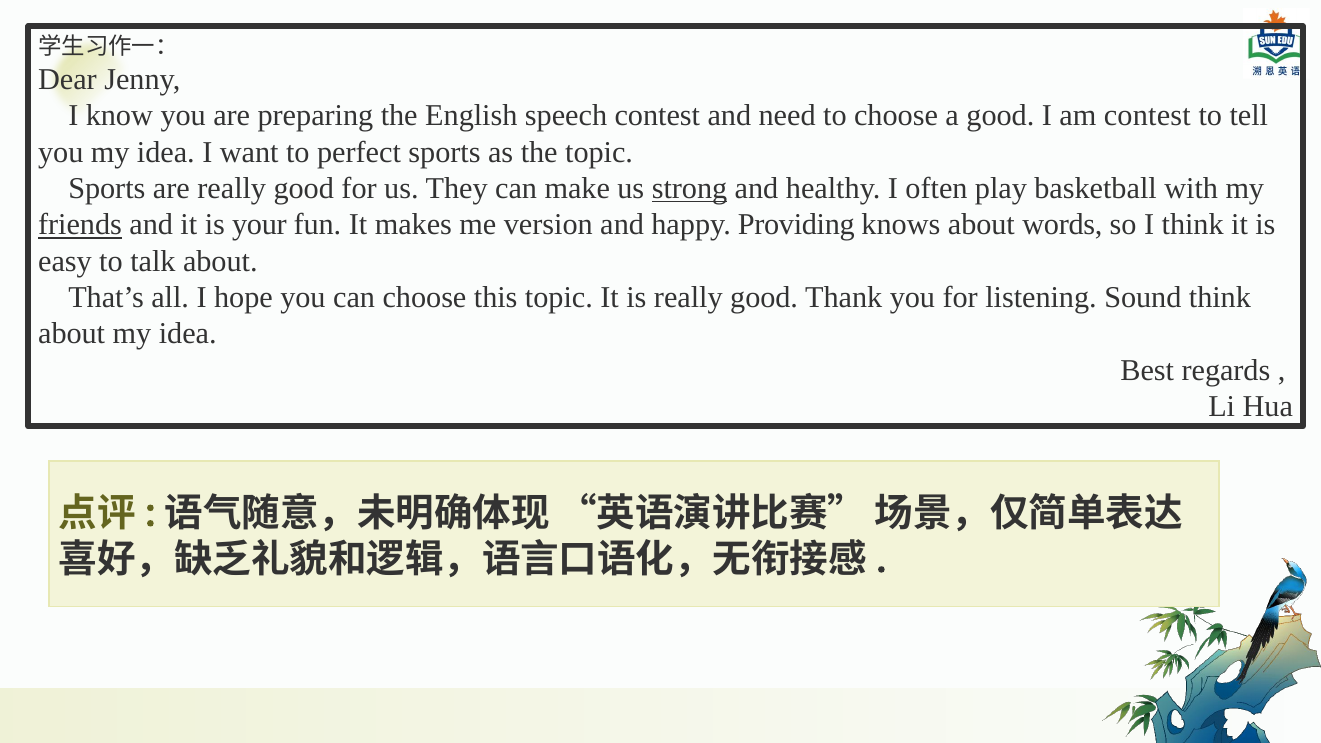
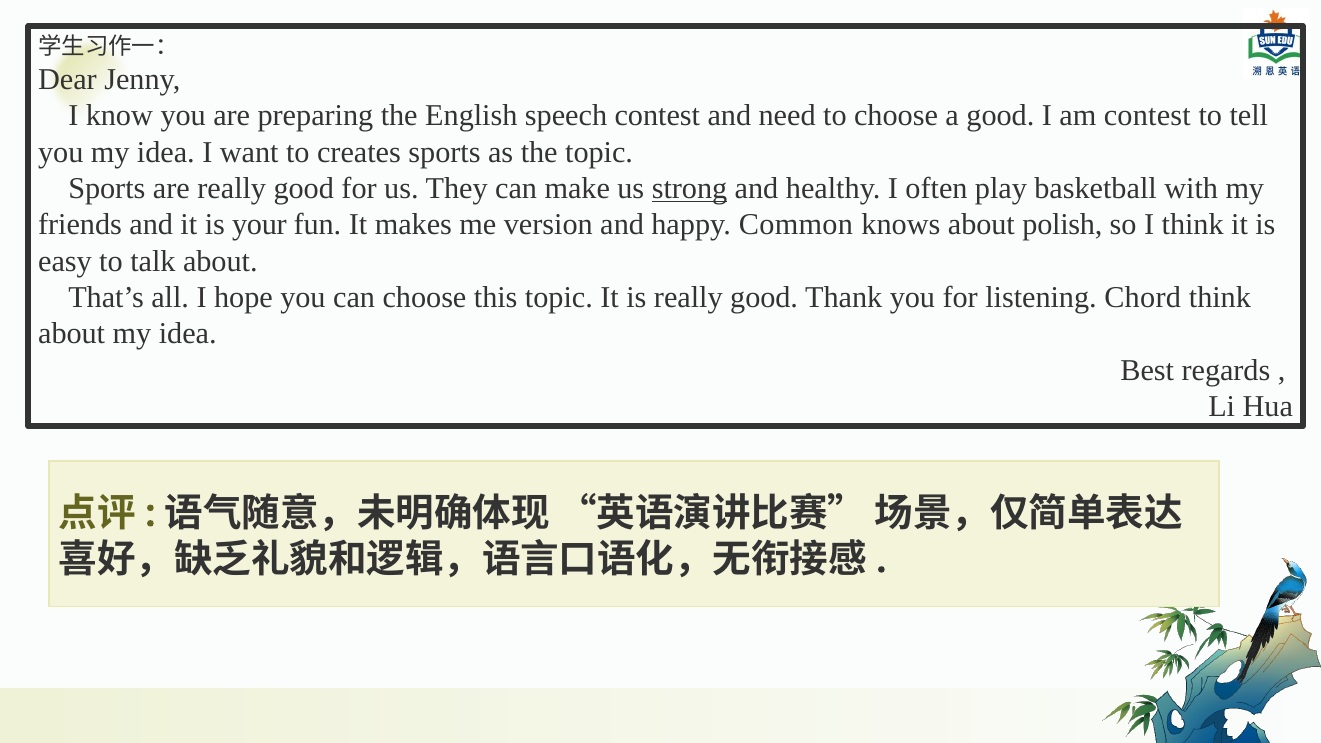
perfect: perfect -> creates (359, 152)
friends underline: present -> none (80, 225)
Providing: Providing -> Common (796, 225)
words: words -> polish (1062, 225)
Sound: Sound -> Chord (1143, 297)
